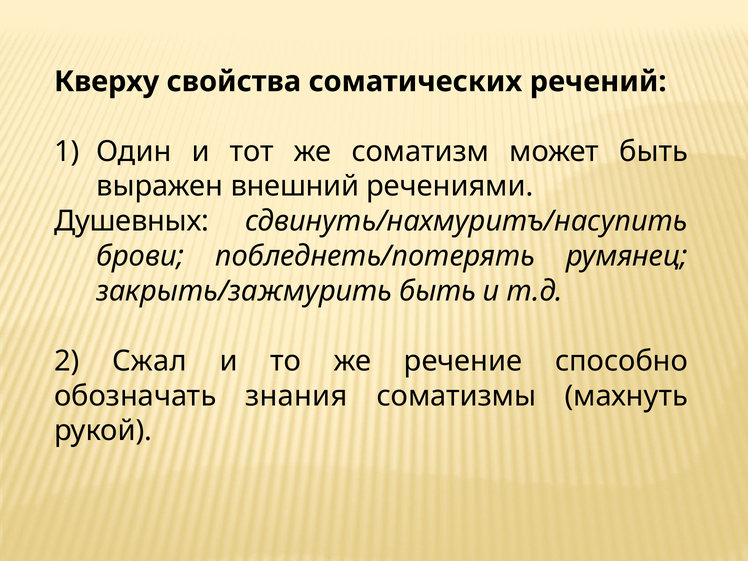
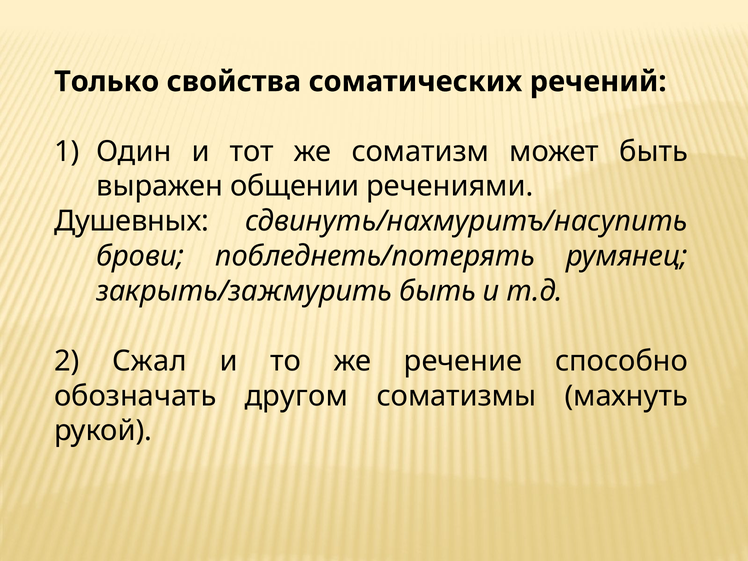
Кверху: Кверху -> Только (107, 82)
внешний: внешний -> общении (295, 186)
знания: знания -> другом (296, 396)
